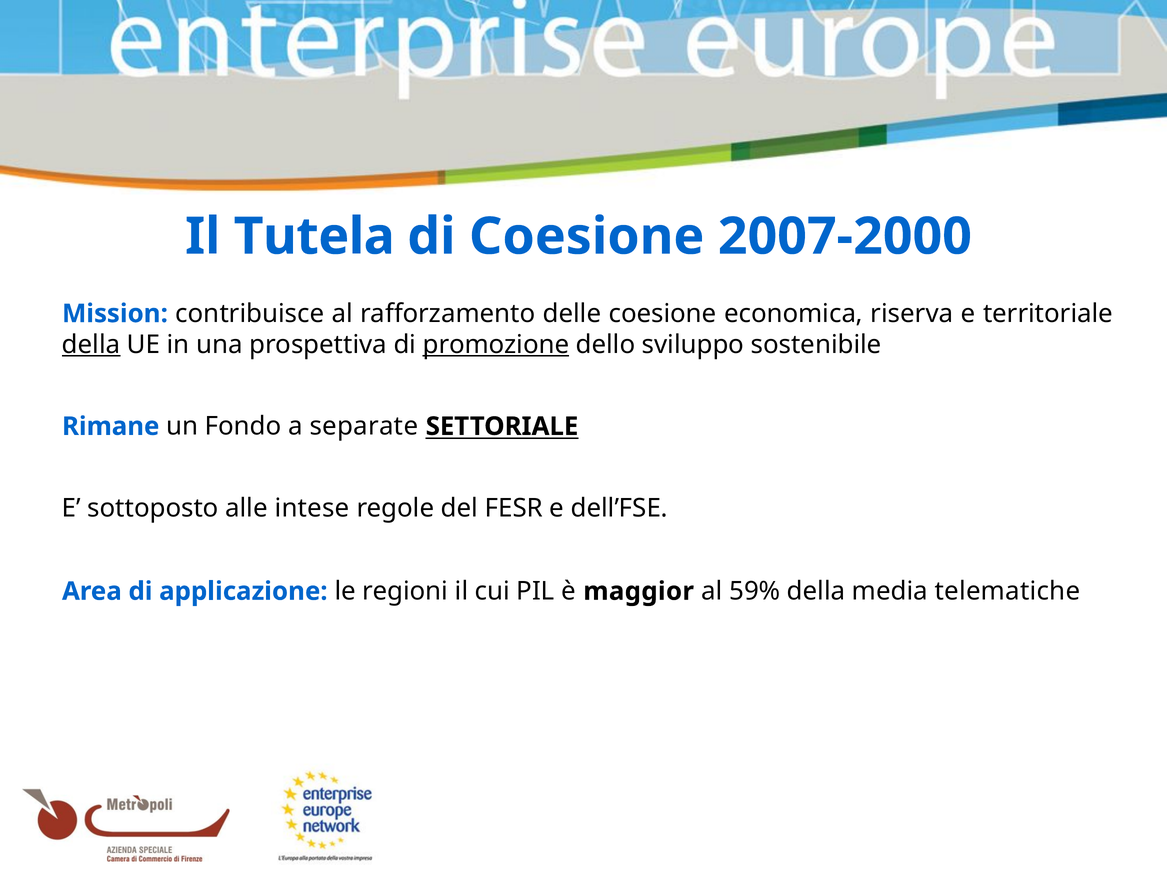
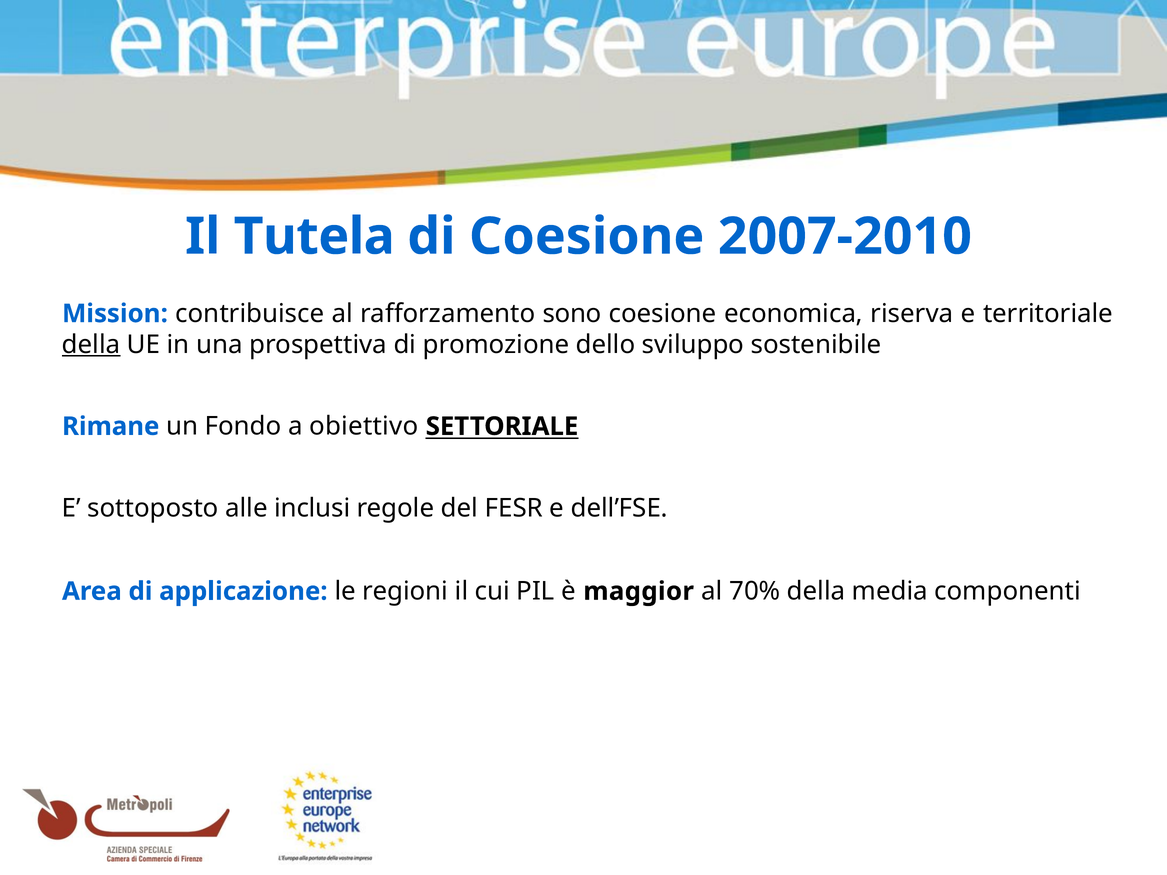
2007-2000: 2007-2000 -> 2007-2010 (845, 237)
delle: delle -> sono (572, 314)
promozione underline: present -> none (496, 345)
separate: separate -> obiettivo (364, 427)
intese: intese -> inclusi (312, 508)
59%: 59% -> 70% (755, 591)
telematiche: telematiche -> componenti (1008, 591)
